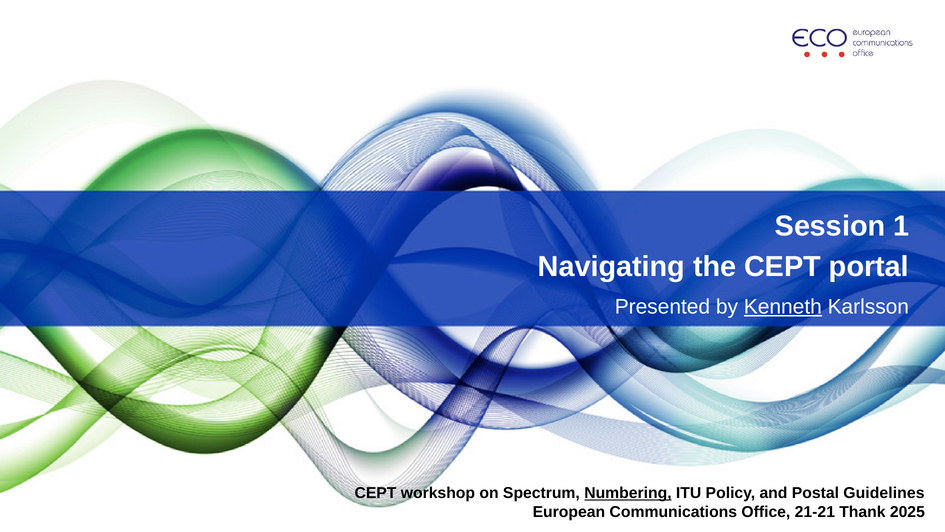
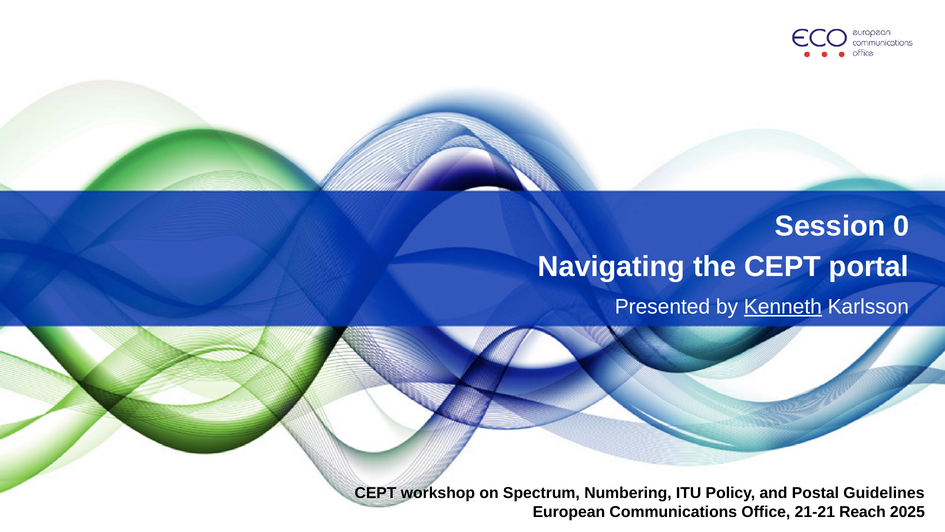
1: 1 -> 0 (901, 226)
Numbering underline: present -> none (628, 493)
Thank: Thank -> Reach (862, 512)
